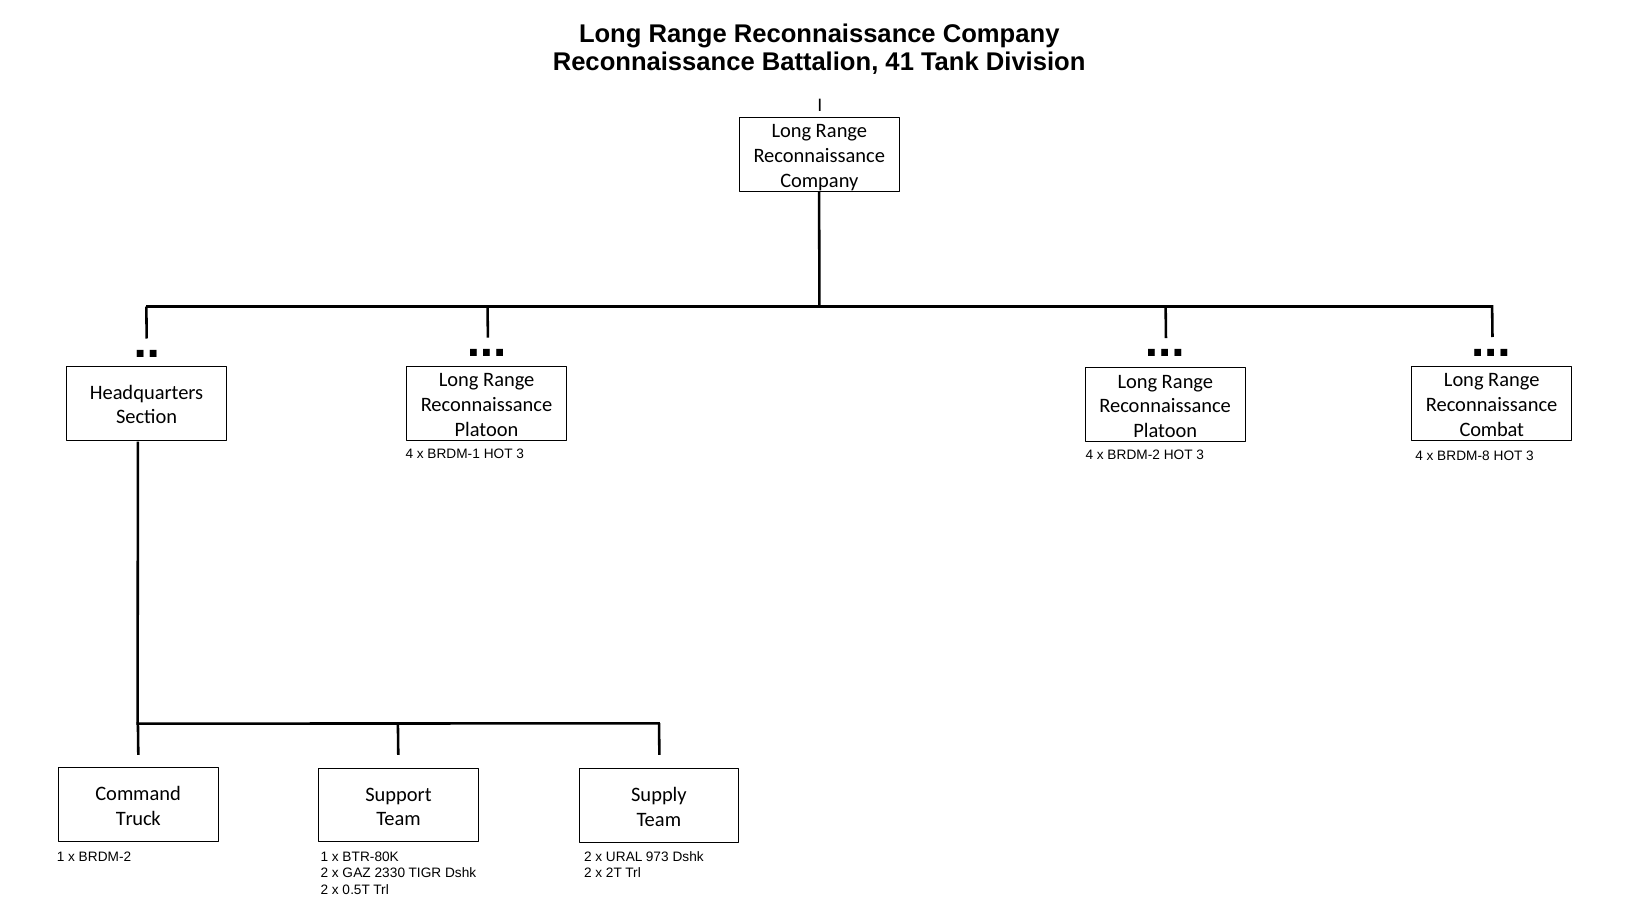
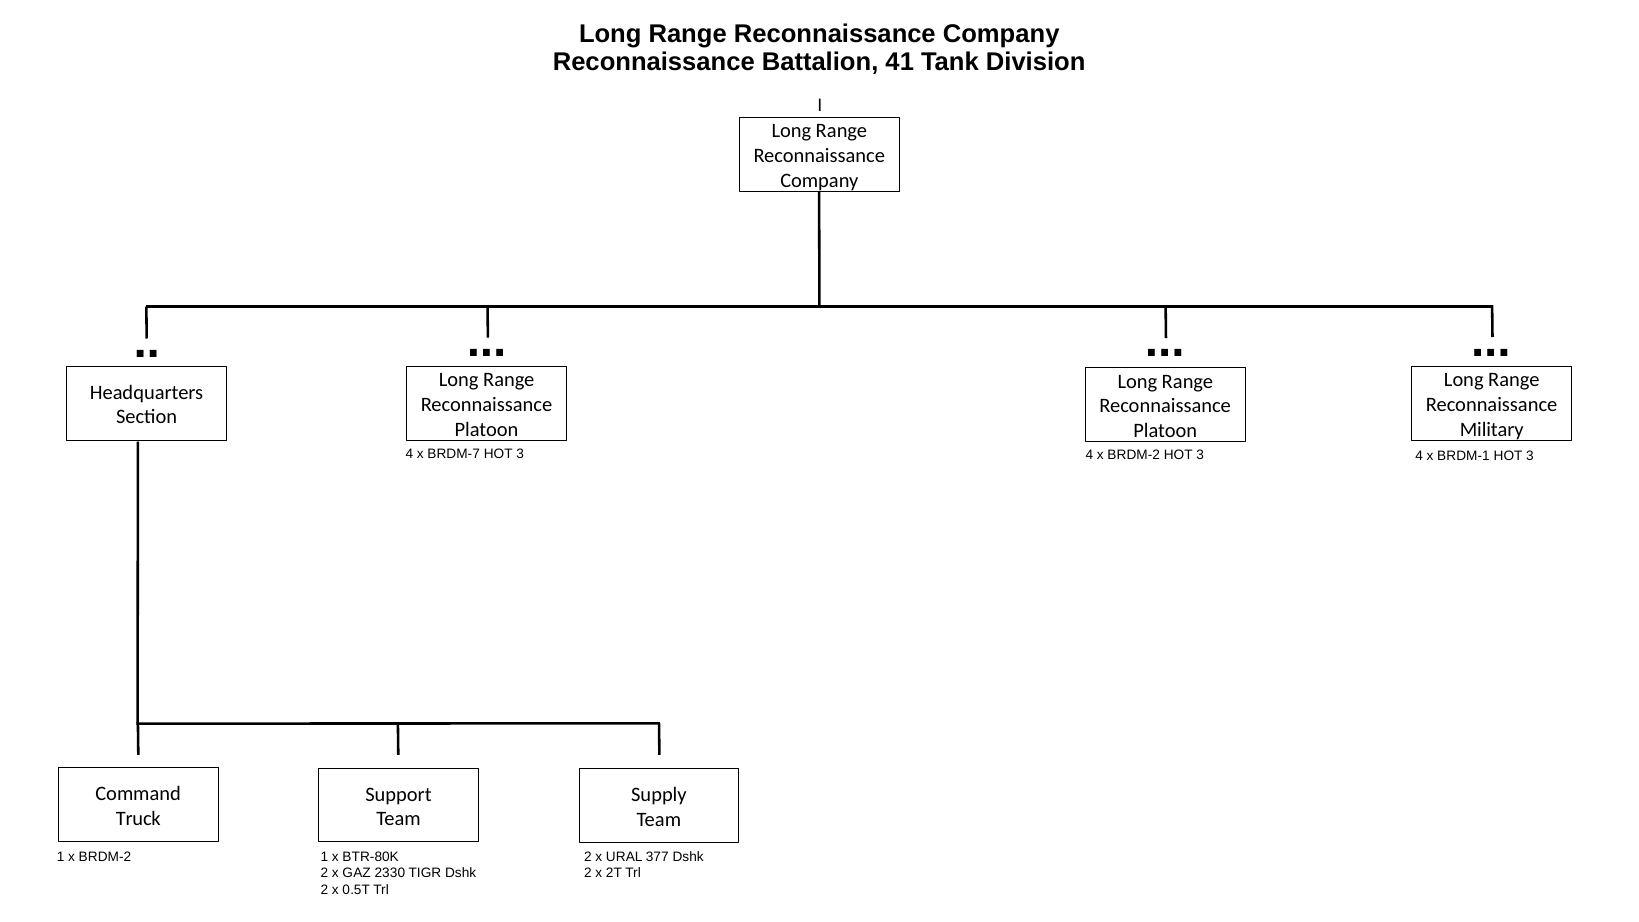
Combat: Combat -> Military (1492, 429)
BRDM-1: BRDM-1 -> BRDM-7 (454, 453)
BRDM-8: BRDM-8 -> BRDM-1 (1464, 456)
973: 973 -> 377 (657, 857)
